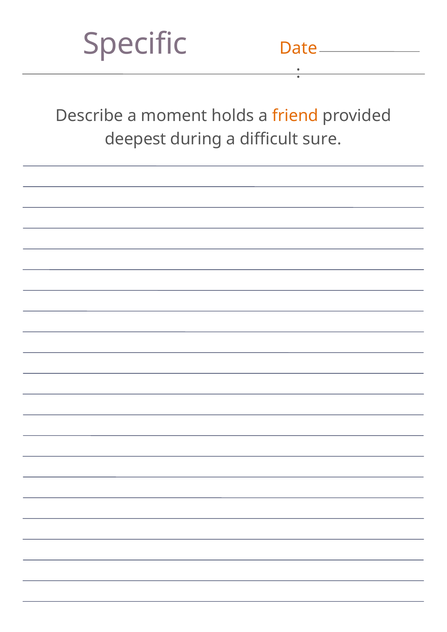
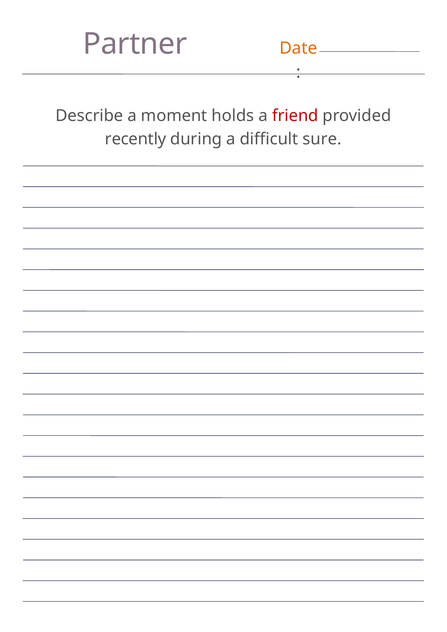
Specific: Specific -> Partner (135, 44)
friend colour: orange -> red (295, 116)
deepest: deepest -> recently (136, 139)
